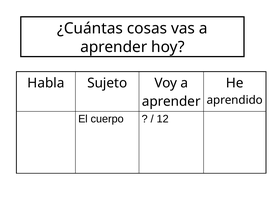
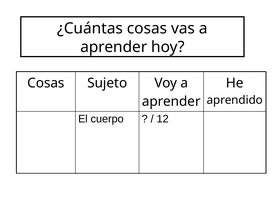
Habla: Habla -> Cosas (46, 83)
